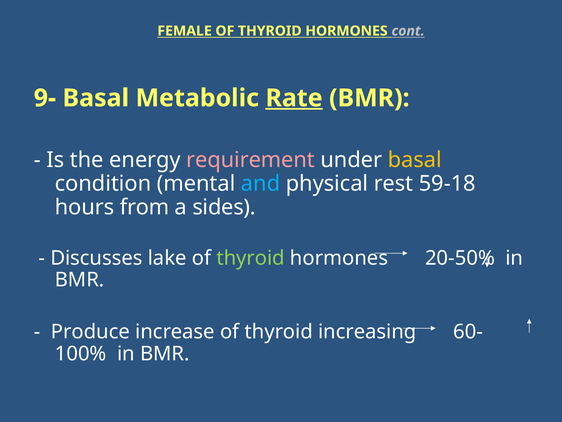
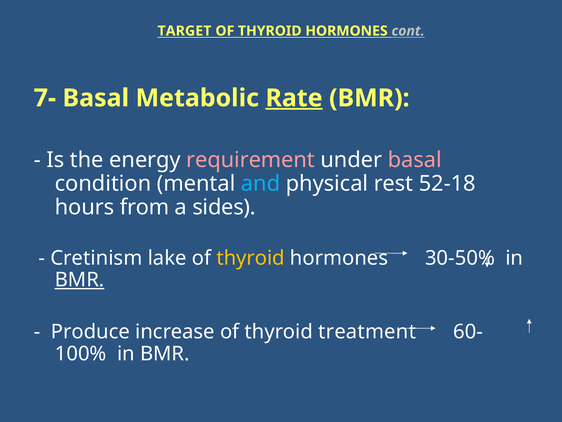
FEMALE: FEMALE -> TARGET (184, 31)
9-: 9- -> 7- (45, 98)
basal colour: yellow -> pink (415, 160)
59-18: 59-18 -> 52-18 (447, 183)
Discusses: Discusses -> Cretinism (96, 258)
thyroid colour: light green -> yellow (251, 258)
20-50%: 20-50% -> 30-50% (460, 258)
BMR underline: none -> present (80, 280)
increasing: increasing -> treatment (367, 331)
